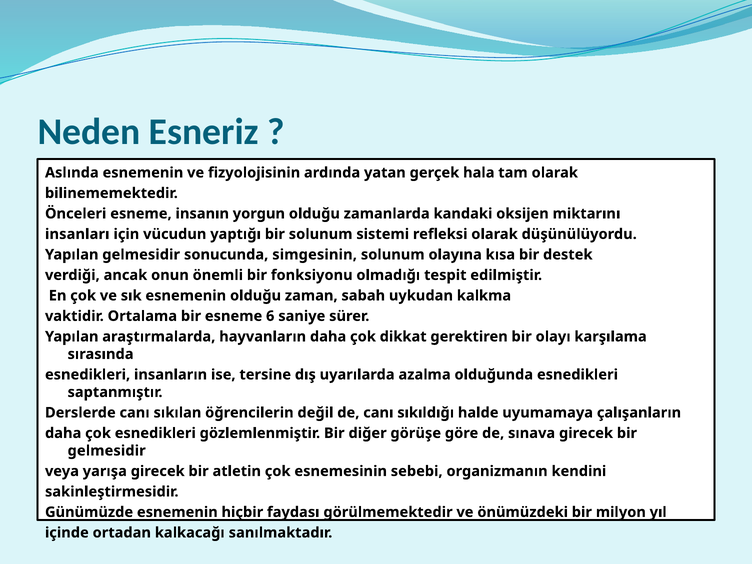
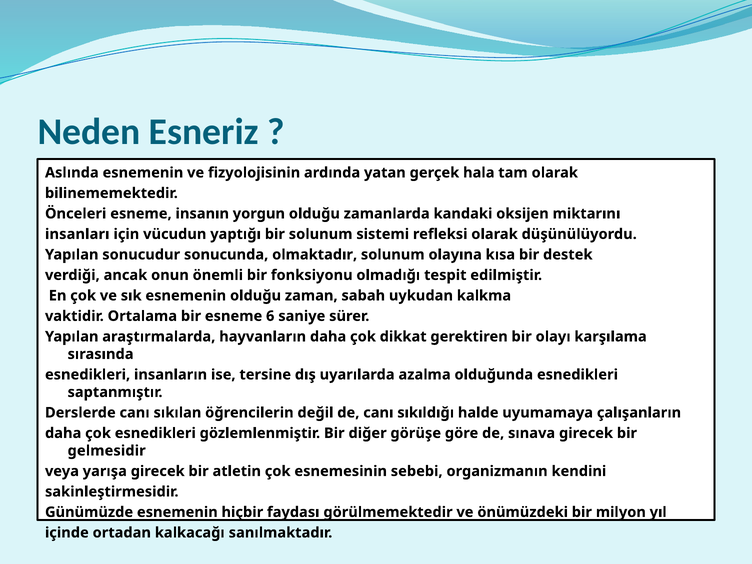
Yapılan gelmesidir: gelmesidir -> sonucudur (141, 255)
simgesinin: simgesinin -> olmaktadır (315, 255)
